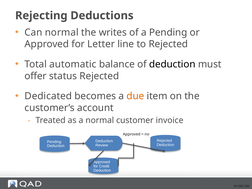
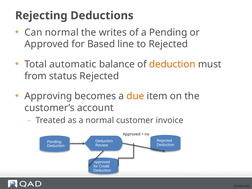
Letter: Letter -> Based (101, 44)
deduction colour: black -> orange (172, 64)
offer: offer -> from (36, 76)
Dedicated: Dedicated -> Approving (48, 96)
